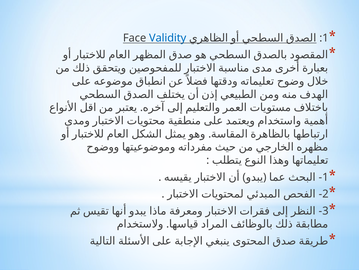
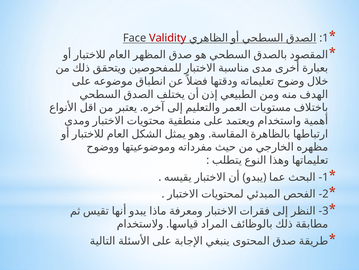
Validity colour: blue -> red (168, 38)
